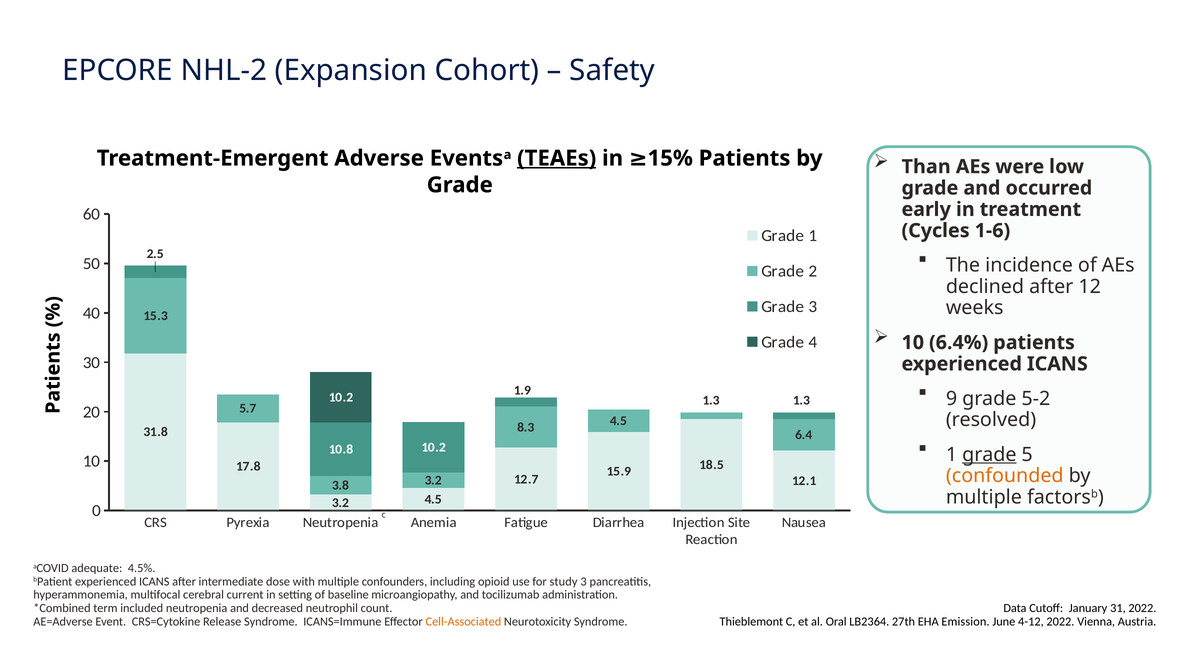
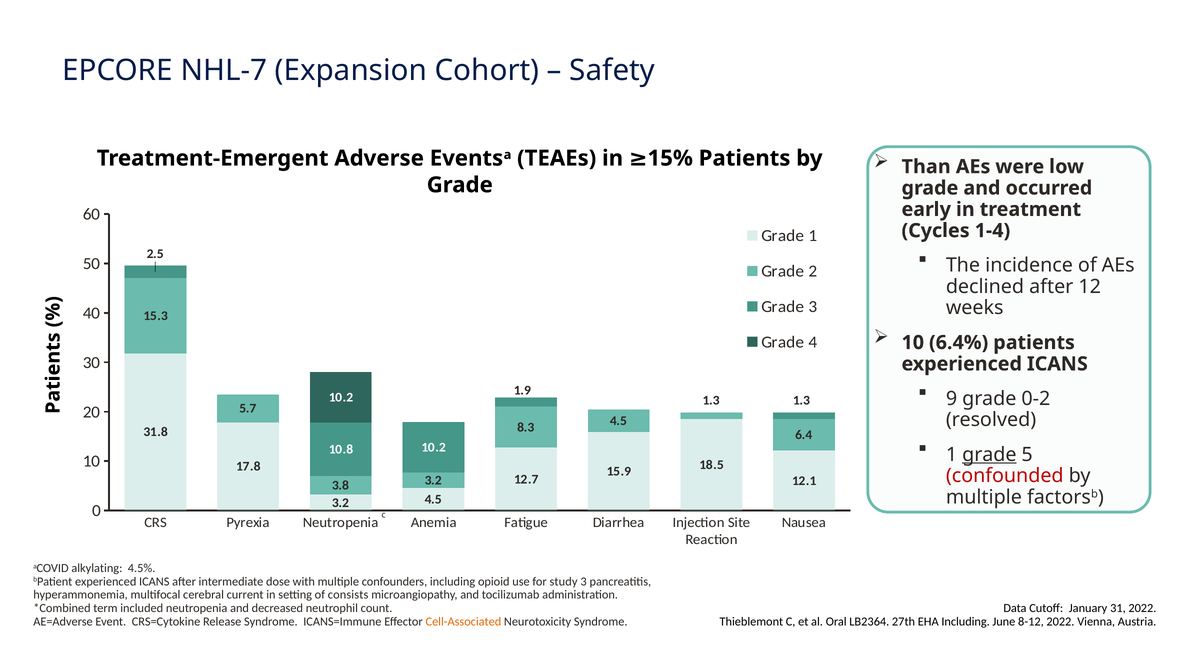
NHL-2: NHL-2 -> NHL-7 (224, 71)
TEAEs underline: present -> none (557, 158)
1-6: 1-6 -> 1-4 (992, 231)
5-2: 5-2 -> 0-2 (1036, 398)
confounded colour: orange -> red (1005, 476)
adequate: adequate -> alkylating (97, 568)
baseline: baseline -> consists (348, 594)
EHA Emission: Emission -> Including (966, 621)
4-12: 4-12 -> 8-12 (1031, 621)
